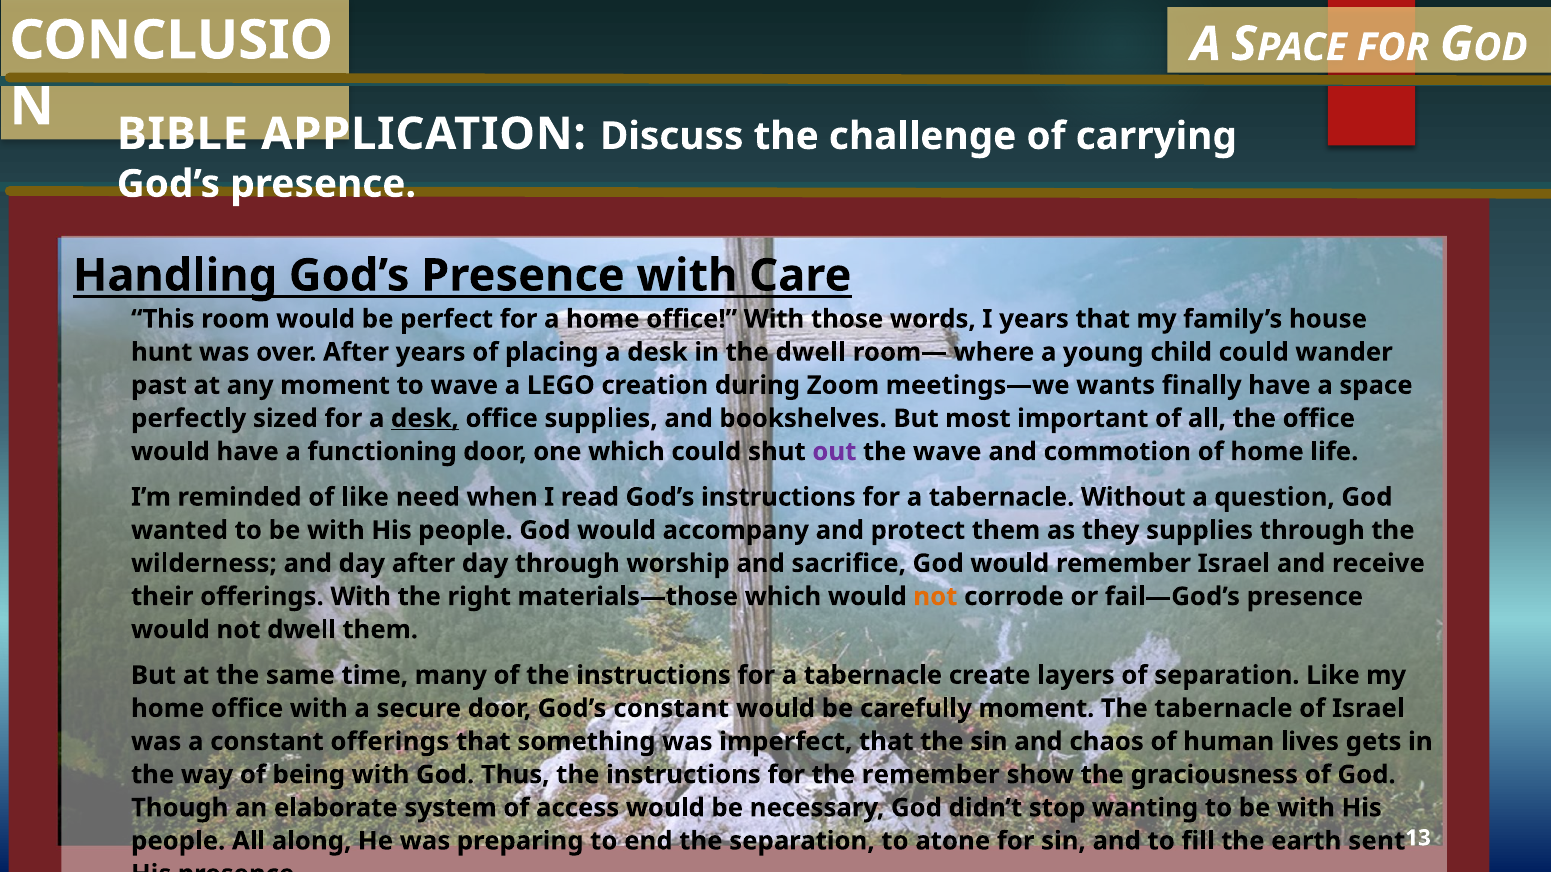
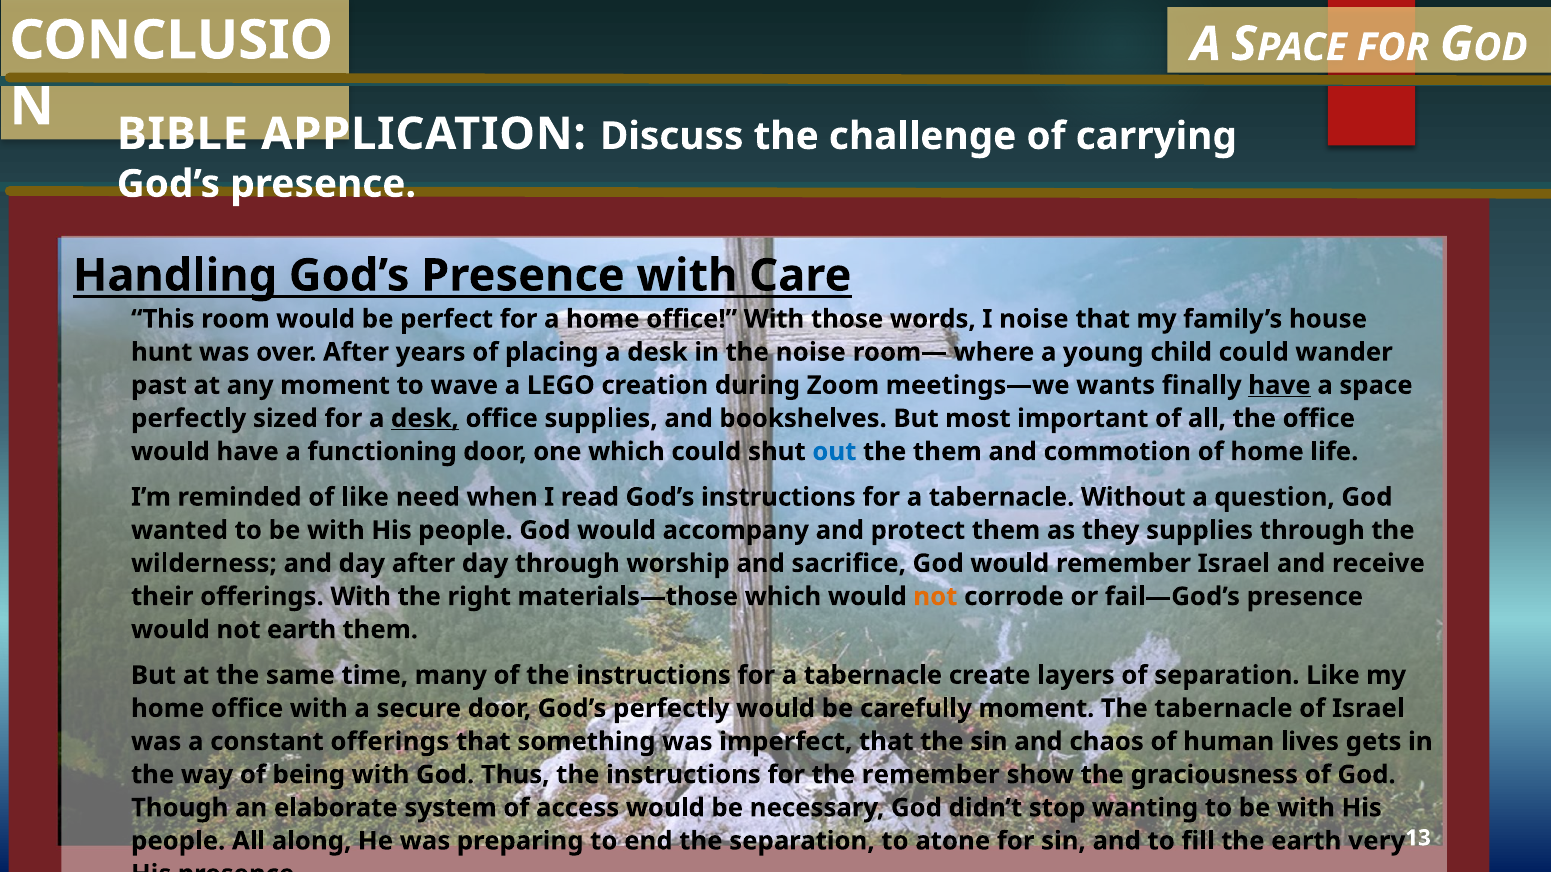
I years: years -> noise (1034, 319)
the dwell: dwell -> noise (811, 352)
have underline: none -> present (1280, 386)
out colour: purple -> blue (834, 452)
the wave: wave -> them (947, 452)
not dwell: dwell -> earth (302, 630)
God’s constant: constant -> perfectly (671, 709)
sent: sent -> very (1377, 841)
